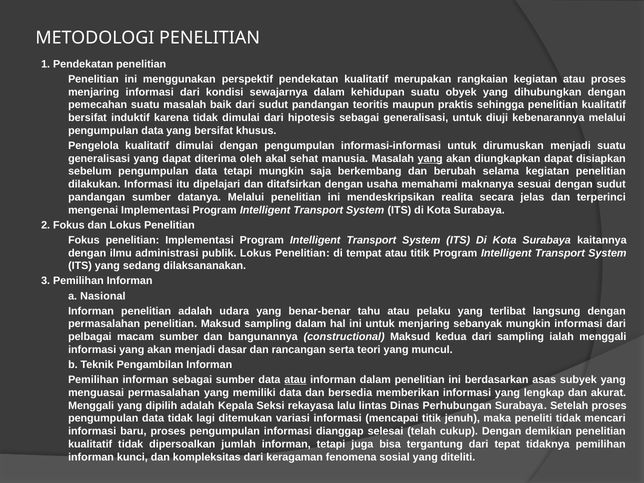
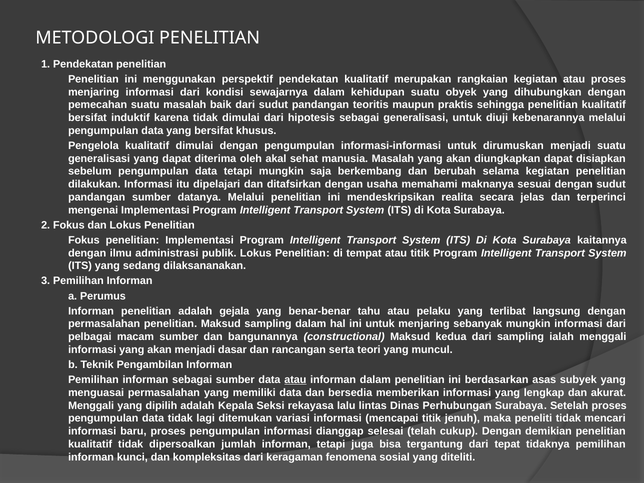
yang underline: present -> none (430, 159)
Nasional: Nasional -> Perumus (103, 296)
udara: udara -> gejala (234, 311)
